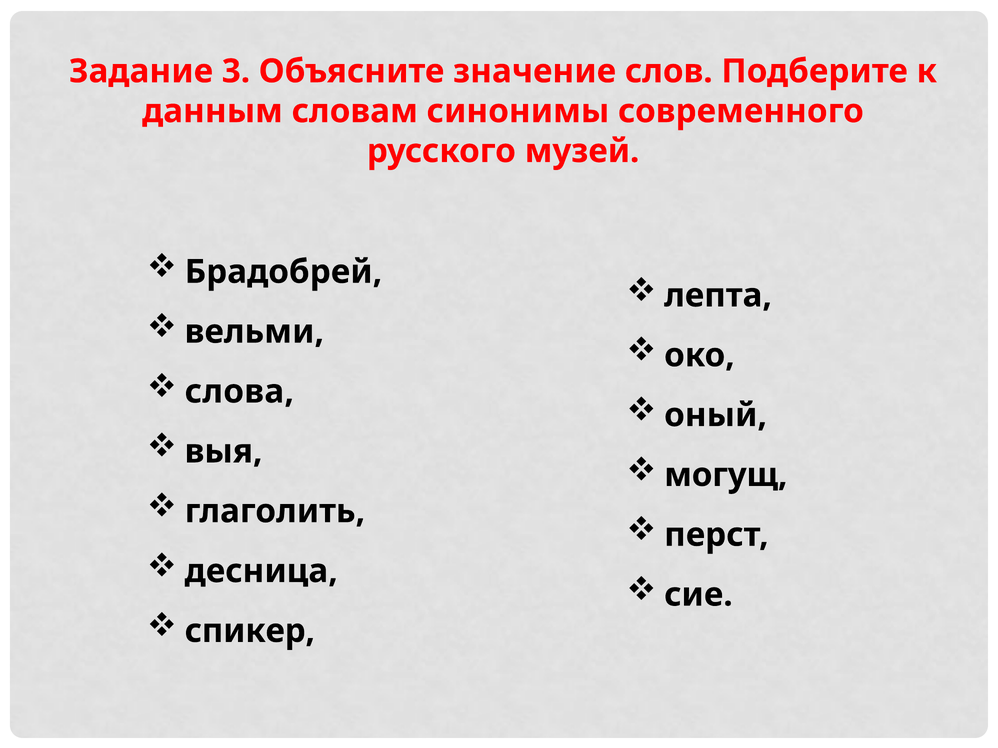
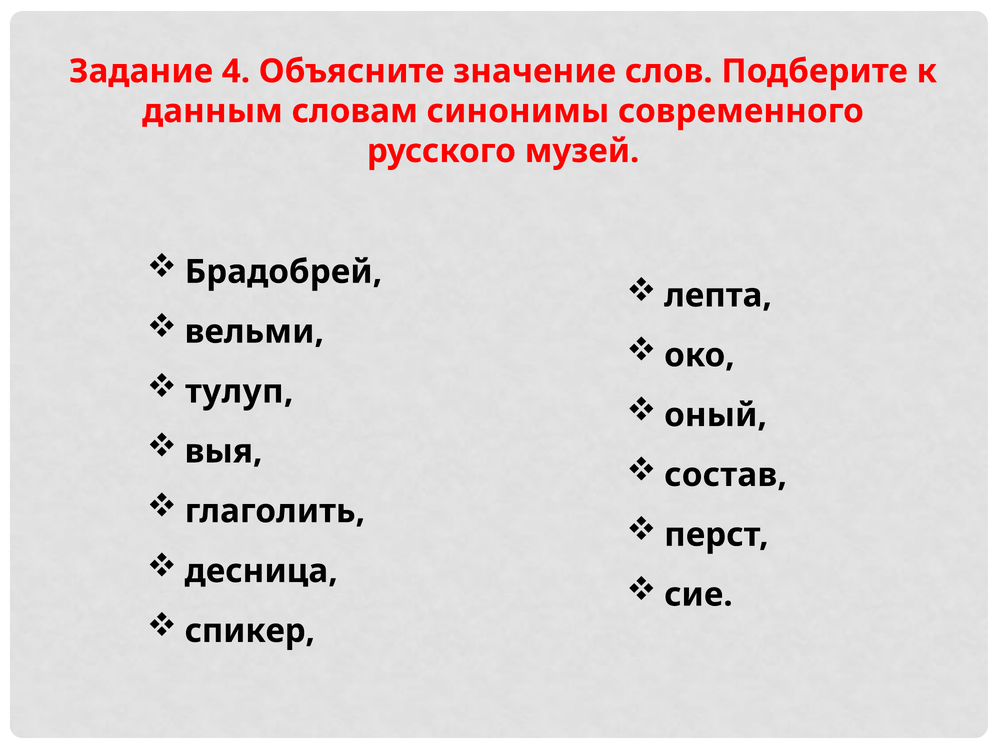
3: 3 -> 4 (236, 71)
слова: слова -> тулуп (239, 392)
могущ: могущ -> состав (726, 475)
